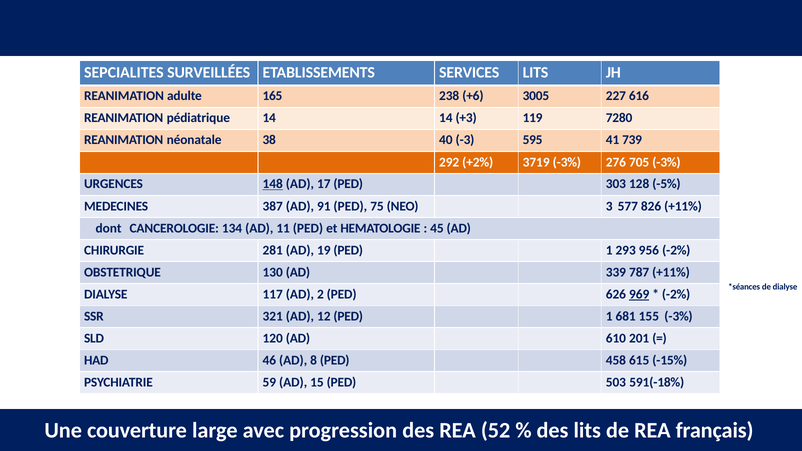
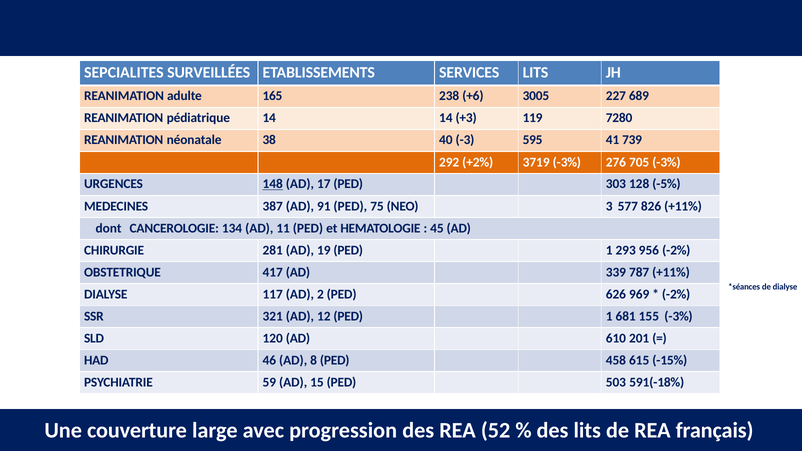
616: 616 -> 689 (639, 96)
130: 130 -> 417 (273, 272)
969 underline: present -> none (639, 294)
